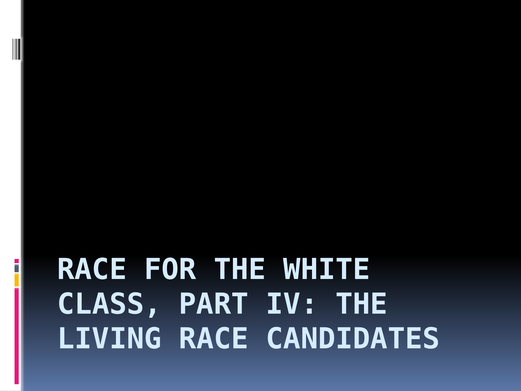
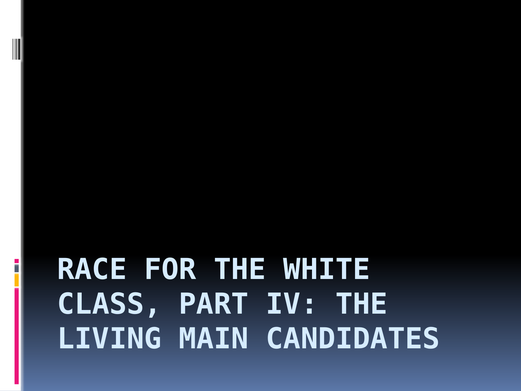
LIVING RACE: RACE -> MAIN (214, 339)
